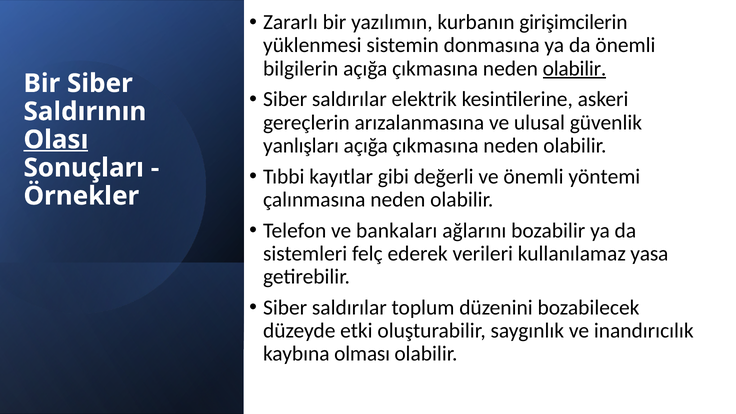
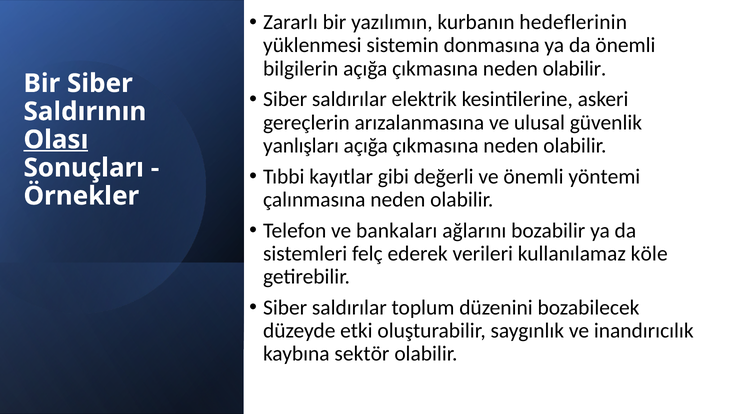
girişimcilerin: girişimcilerin -> hedeflerinin (573, 22)
olabilir underline: present -> none (575, 69)
yasa: yasa -> köle (649, 254)
olması: olması -> sektör (362, 354)
